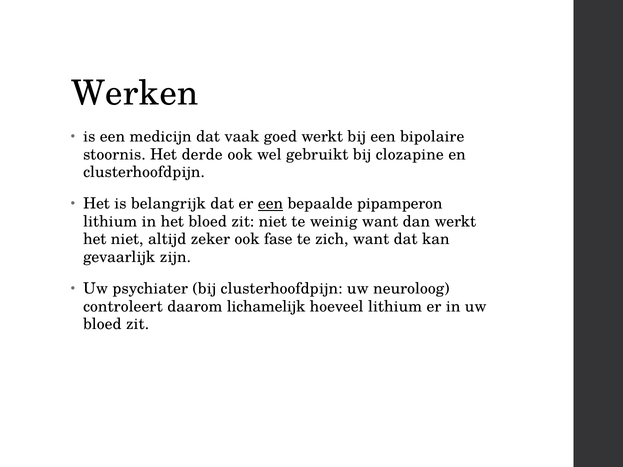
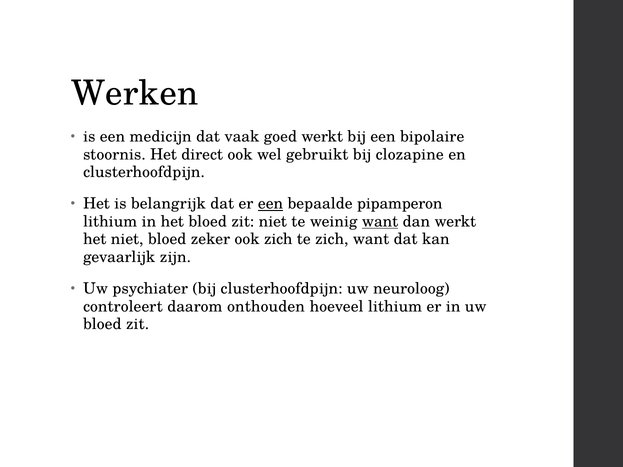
derde: derde -> direct (202, 155)
want underline: none -> present (380, 222)
niet altijd: altijd -> bloed (167, 239)
ook fase: fase -> zich (278, 239)
lichamelijk: lichamelijk -> onthouden (266, 307)
